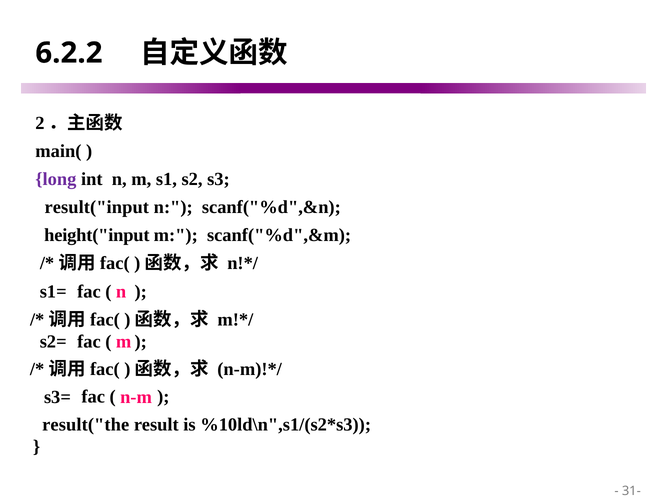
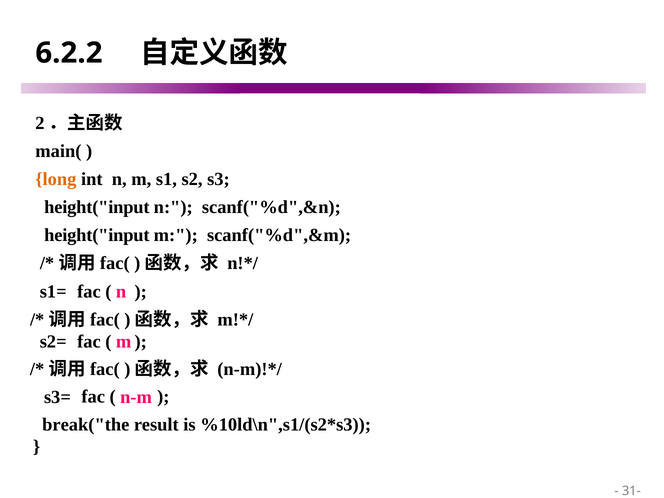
long colour: purple -> orange (56, 179)
result("input: result("input -> height("input (97, 207)
result("the: result("the -> break("the (86, 424)
